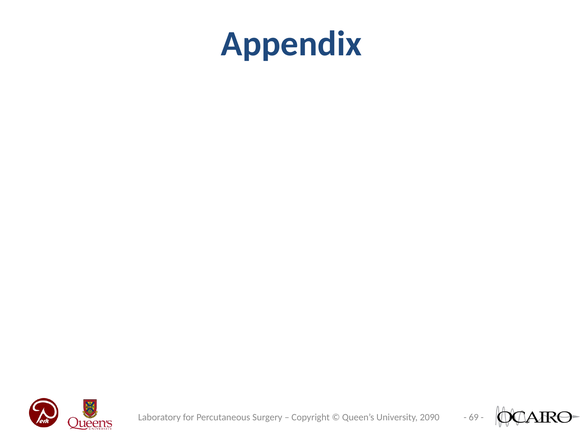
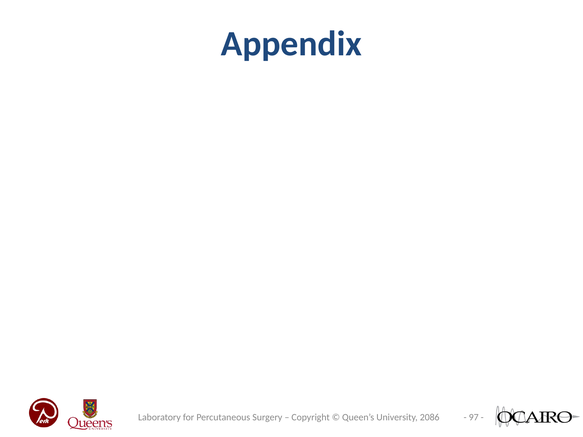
69: 69 -> 97 (474, 417)
2090: 2090 -> 2086 (430, 418)
